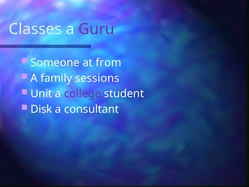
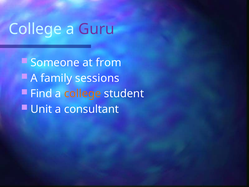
Classes: Classes -> College (35, 29)
Unit: Unit -> Find (41, 94)
college colour: purple -> orange (83, 94)
Disk: Disk -> Unit (41, 109)
